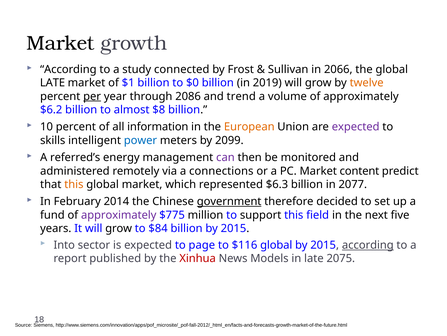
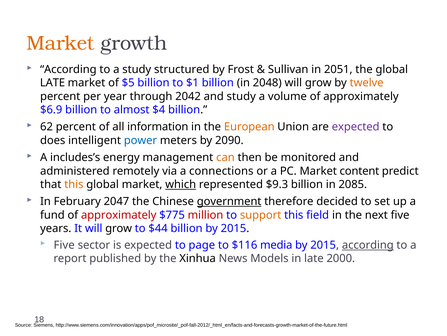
Market colour: black -> orange (61, 43)
connected: connected -> structured (182, 69)
2066: 2066 -> 2051 (338, 69)
$1: $1 -> $5 (128, 83)
$0: $0 -> $1 (192, 83)
2019: 2019 -> 2048 (267, 83)
per underline: present -> none (92, 96)
2086: 2086 -> 2042 (188, 96)
and trend: trend -> study (241, 96)
$6.2: $6.2 -> $6.9 (51, 110)
$8: $8 -> $4 (159, 110)
10: 10 -> 62 (47, 127)
skills: skills -> does (53, 140)
2099: 2099 -> 2090 (229, 140)
referred’s: referred’s -> includes’s (75, 157)
can colour: purple -> orange (225, 157)
which underline: none -> present (181, 184)
$6.3: $6.3 -> $9.3 (277, 184)
2077: 2077 -> 2085 (353, 184)
2014: 2014 -> 2047 (116, 201)
approximately colour: purple -> red (119, 215)
million colour: black -> red (205, 215)
support colour: black -> orange (261, 215)
$84: $84 -> $44 (158, 228)
Into: Into -> Five (64, 245)
$116 global: global -> media (276, 245)
Xinhua colour: red -> black (198, 258)
2075: 2075 -> 2000 (341, 258)
